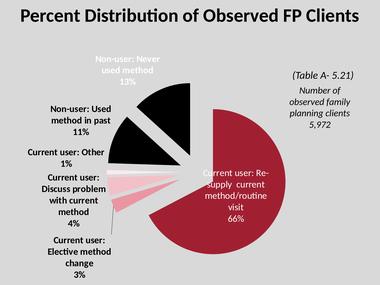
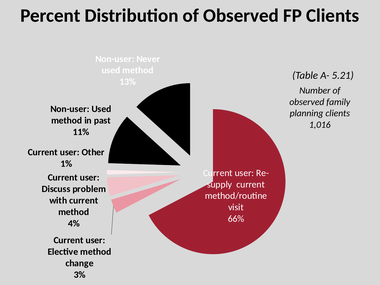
5,972: 5,972 -> 1,016 (320, 125)
